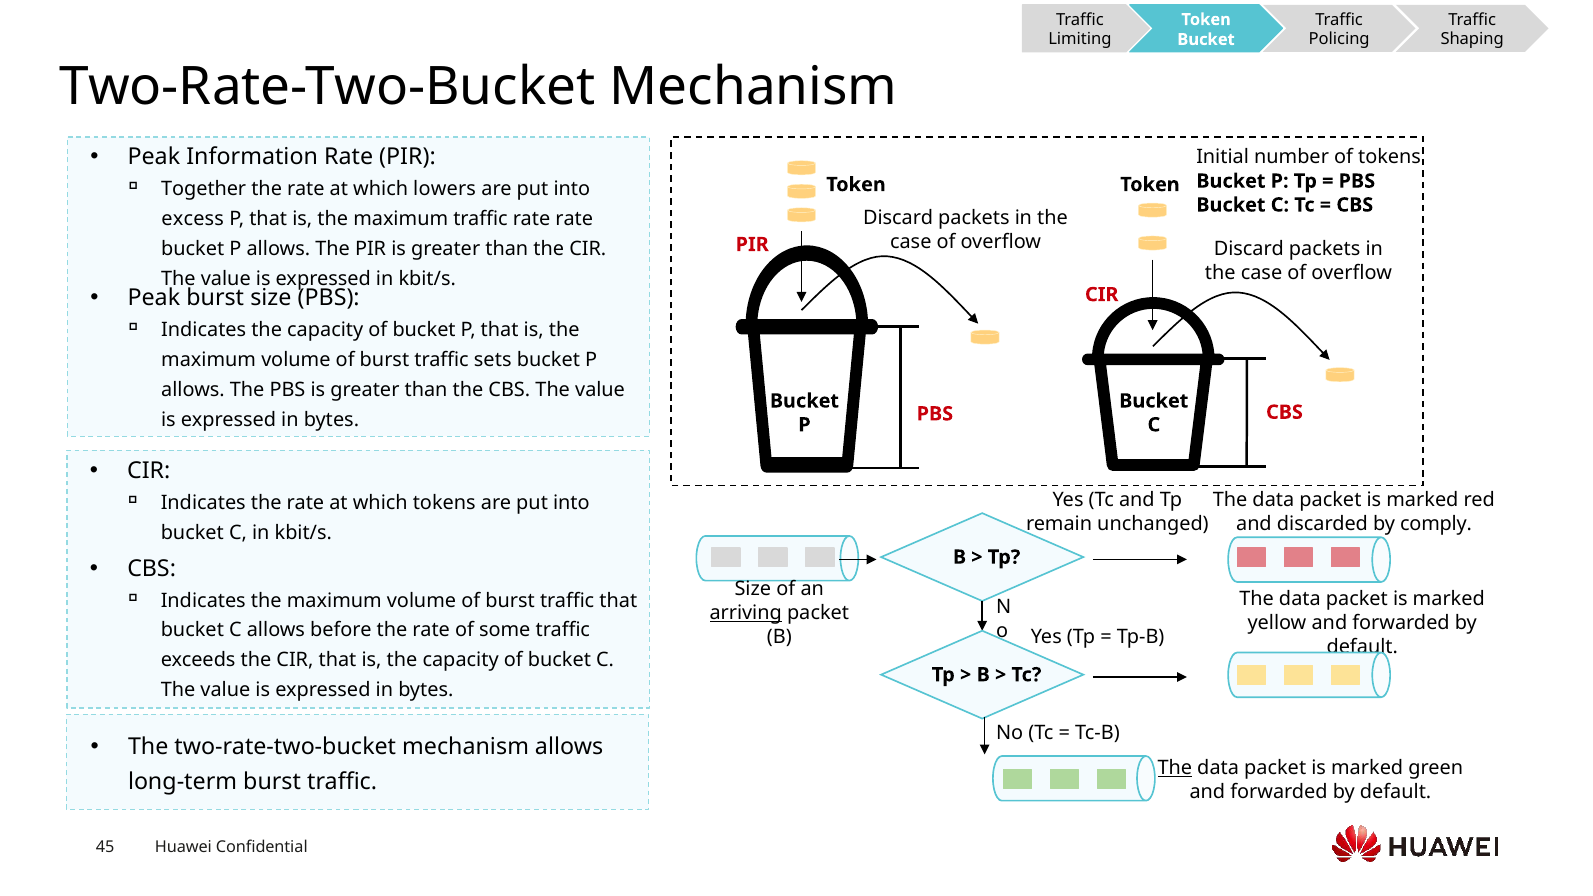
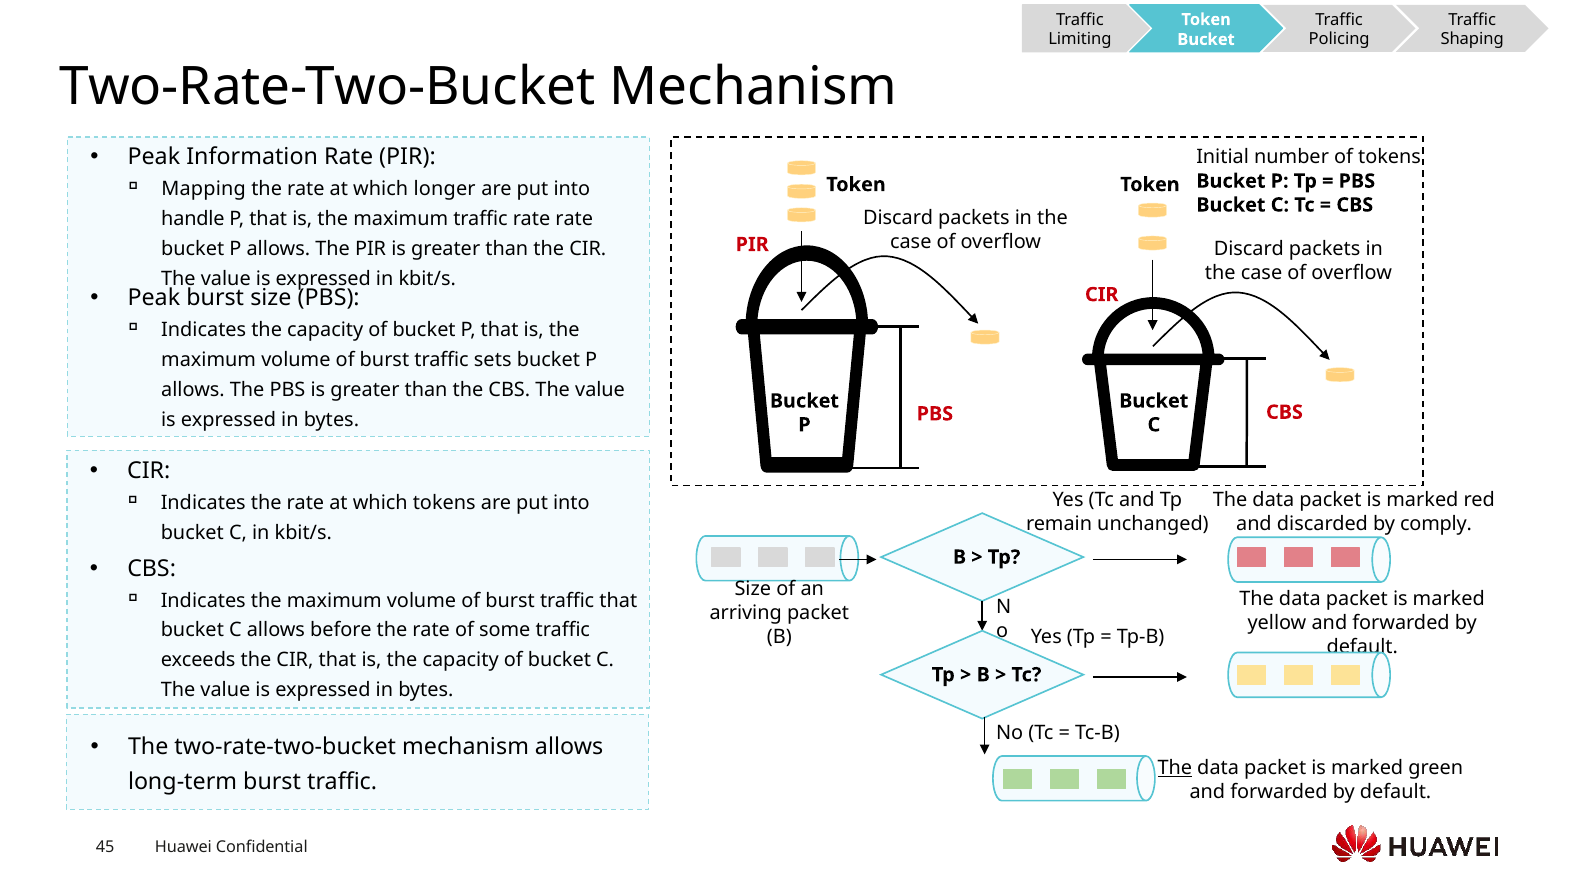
Together: Together -> Mapping (204, 189)
lowers: lowers -> longer (445, 189)
excess: excess -> handle (193, 219)
arriving underline: present -> none (746, 613)
